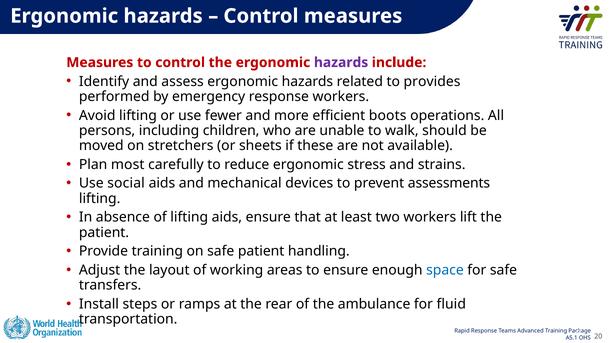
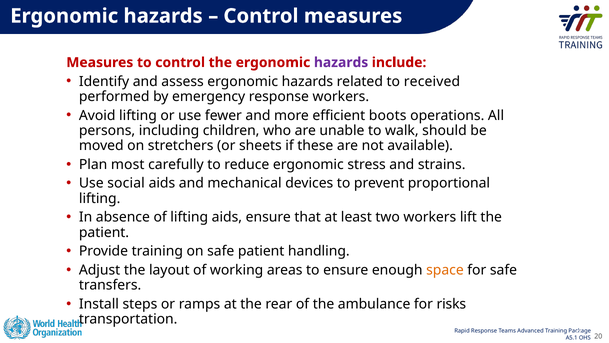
provides: provides -> received (432, 81)
assessments: assessments -> proportional (449, 183)
space colour: blue -> orange (445, 270)
fluid: fluid -> risks (451, 304)
